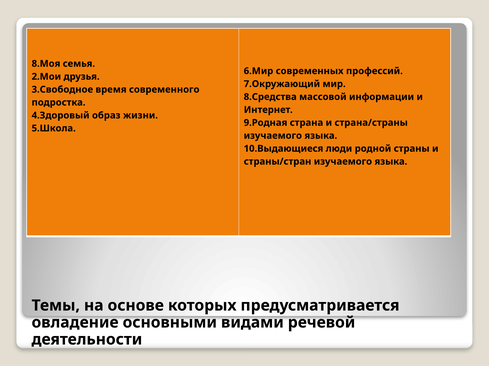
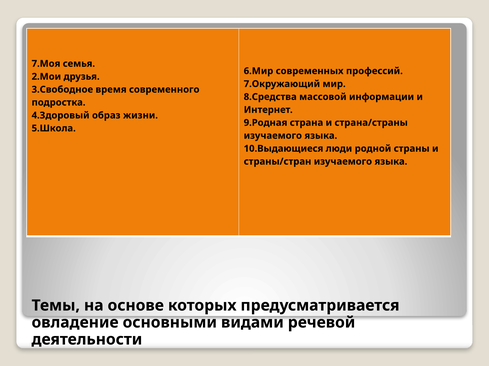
8.Моя: 8.Моя -> 7.Моя (46, 64)
